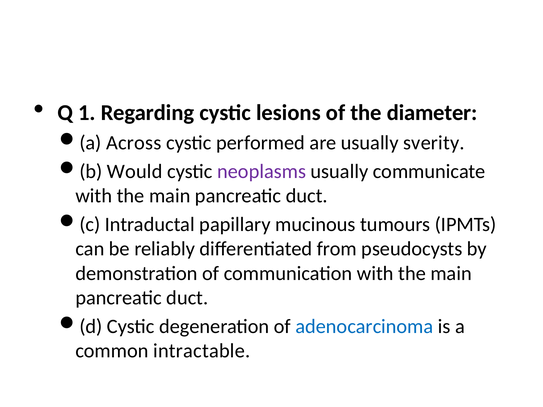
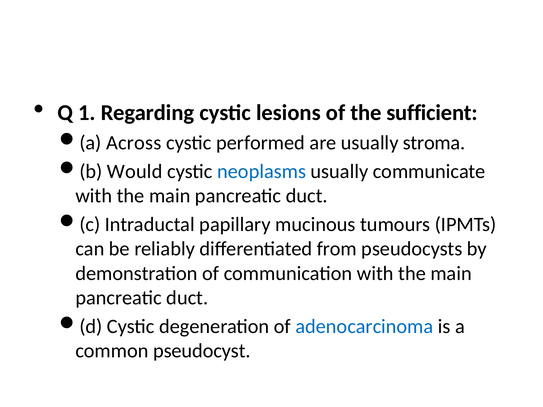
diameter: diameter -> sufficient (432, 113)
sverity: sverity -> stroma (434, 143)
neoplasms colour: purple -> blue (262, 171)
intractable: intractable -> pseudocyst (202, 351)
